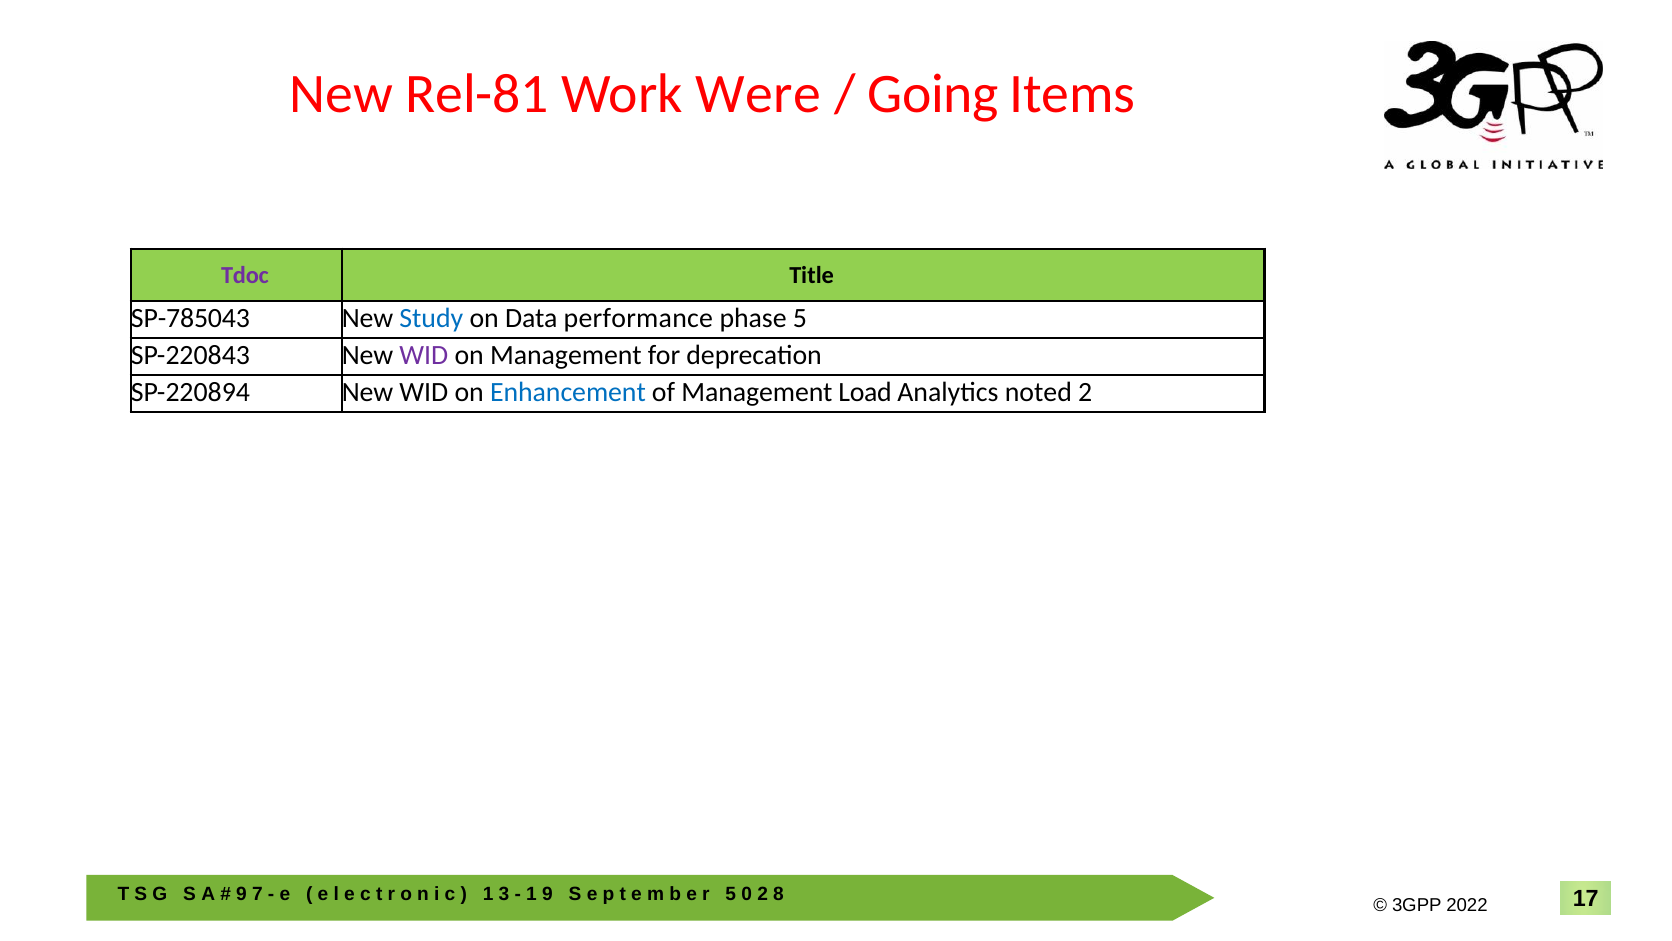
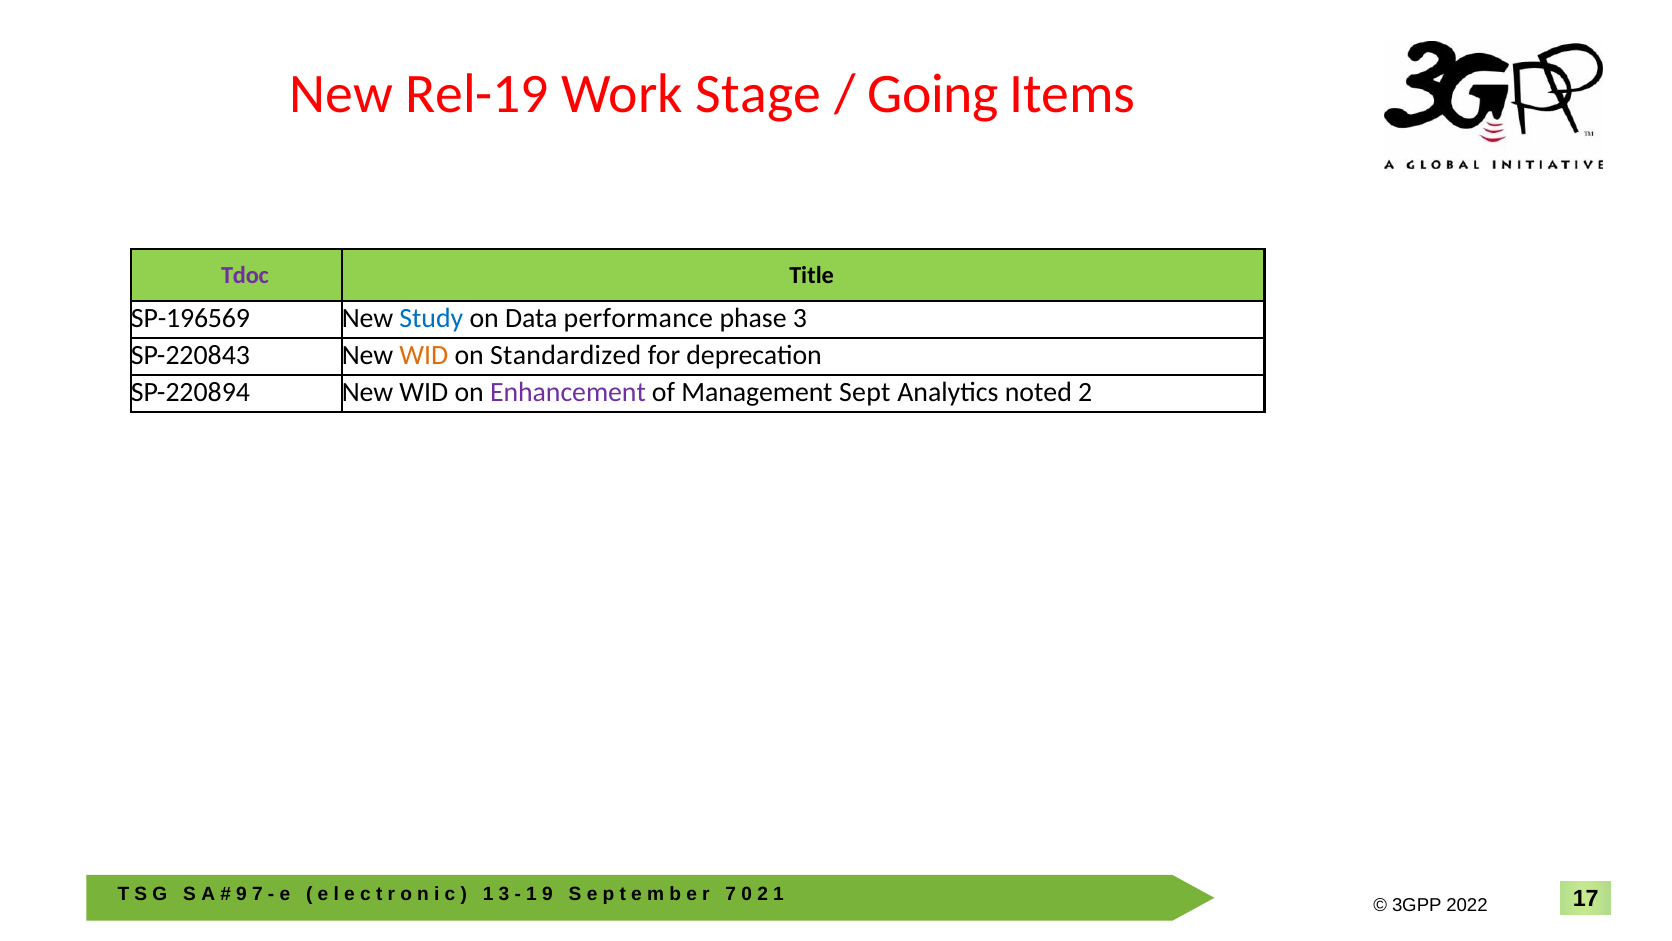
Rel-81: Rel-81 -> Rel-19 (477, 94)
Were: Were -> Stage (759, 94)
SP-785043: SP-785043 -> SP-196569 (190, 318)
phase 5: 5 -> 3 (800, 318)
WID colour: purple -> orange (424, 355)
on Management: Management -> Standardized (566, 355)
Enhancement colour: blue -> purple (568, 392)
Load: Load -> Sept (865, 392)
5: 5 -> 7 (731, 893)
2 8: 8 -> 1 (779, 893)
